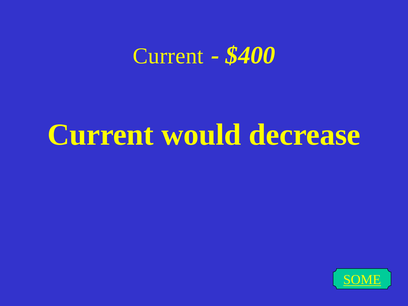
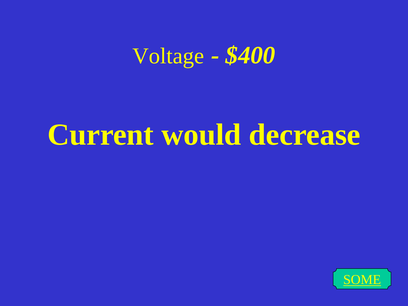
Current: Current -> Voltage (168, 56)
